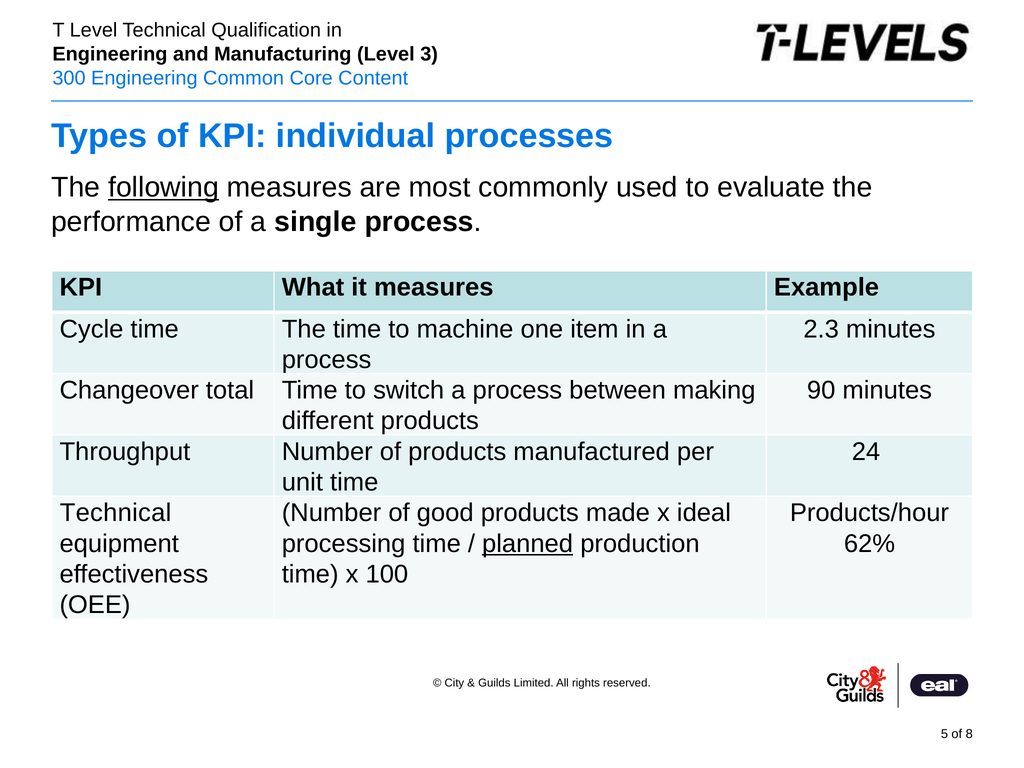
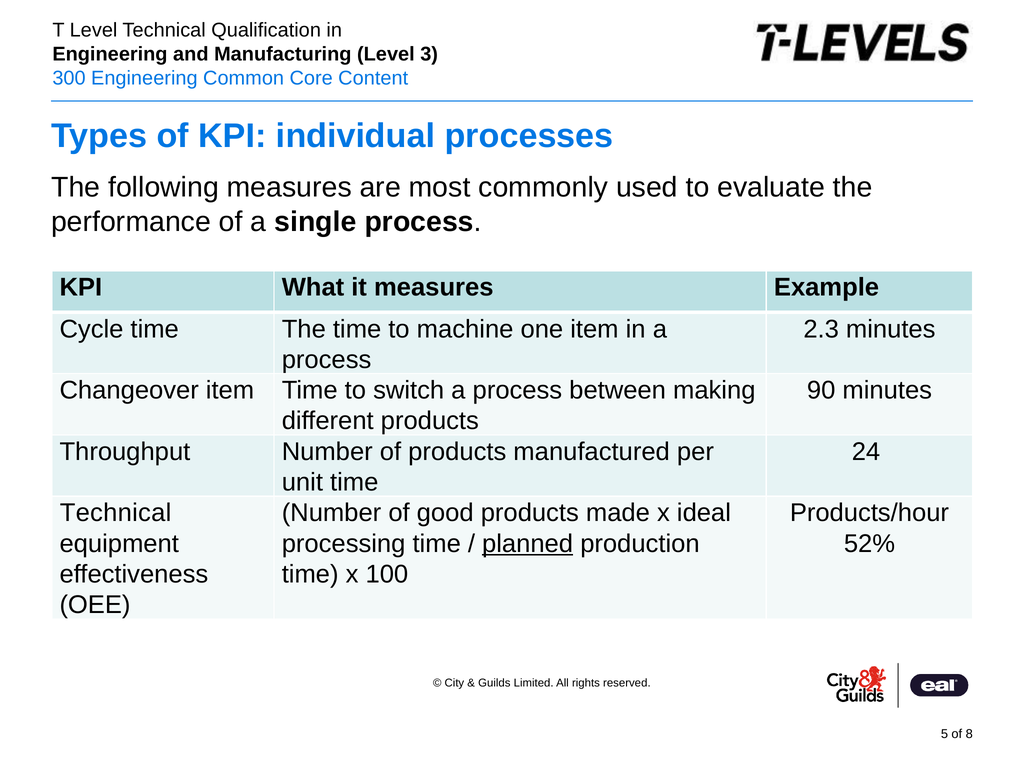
following underline: present -> none (164, 187)
Changeover total: total -> item (230, 390)
62%: 62% -> 52% (869, 544)
